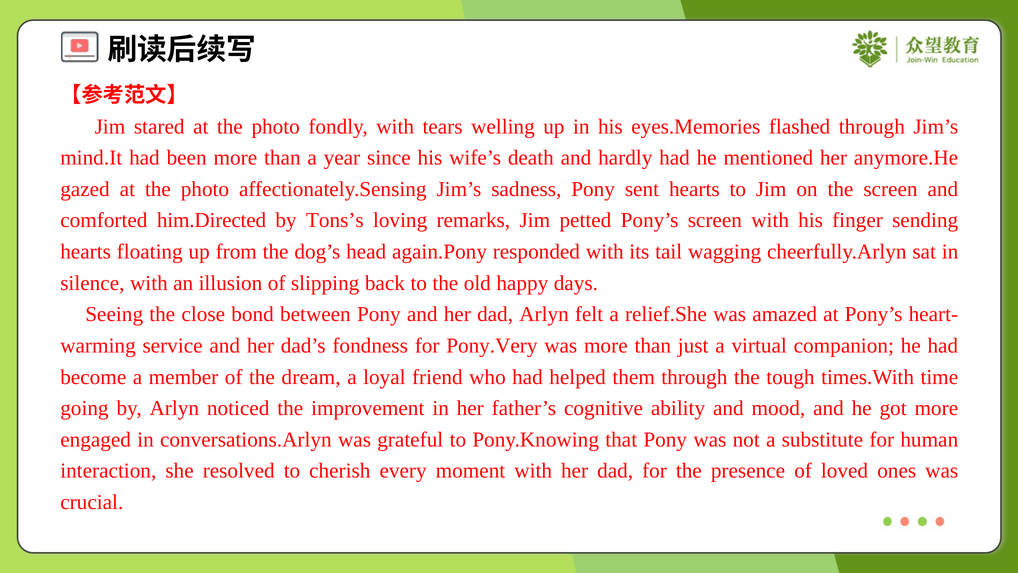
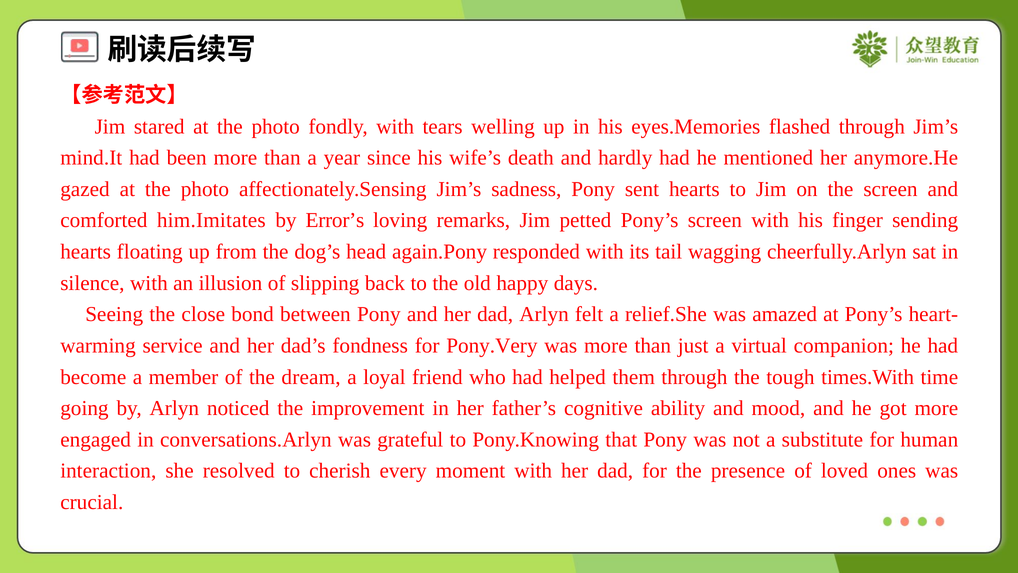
him.Directed: him.Directed -> him.Imitates (211, 220)
Tons’s: Tons’s -> Error’s (335, 220)
